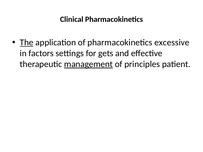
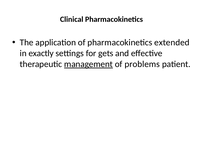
The underline: present -> none (27, 43)
excessive: excessive -> extended (172, 43)
factors: factors -> exactly (41, 53)
principles: principles -> problems (142, 64)
